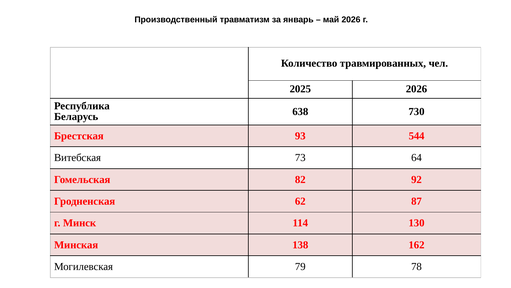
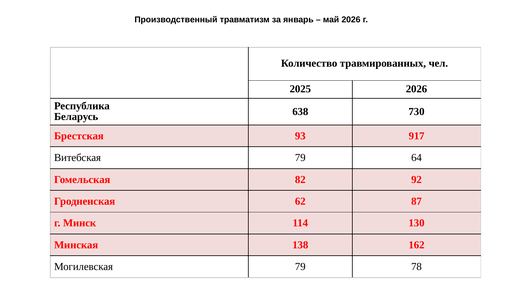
544: 544 -> 917 (417, 136)
Витебская 73: 73 -> 79 (300, 157)
